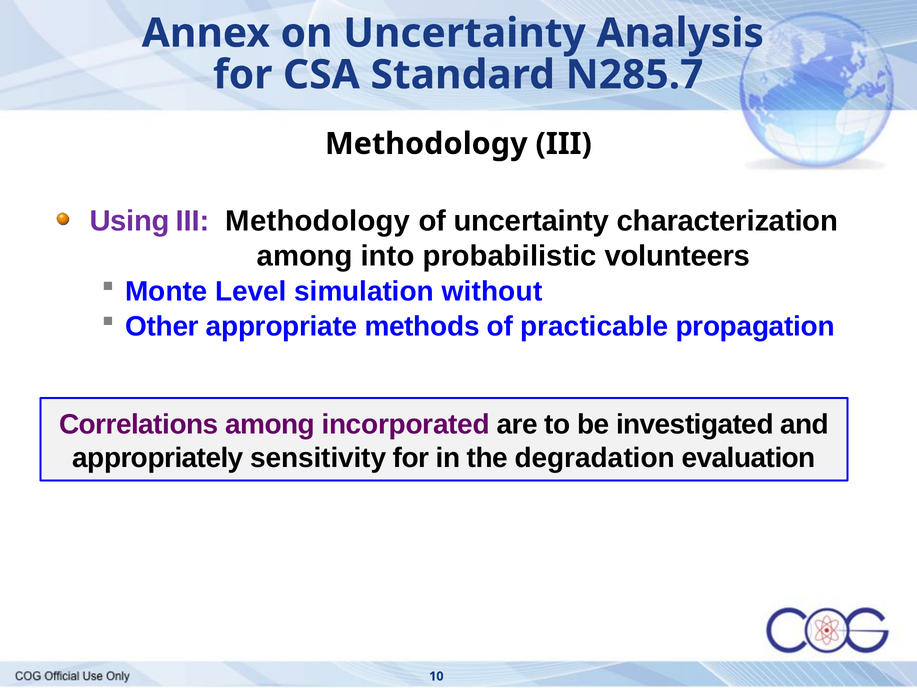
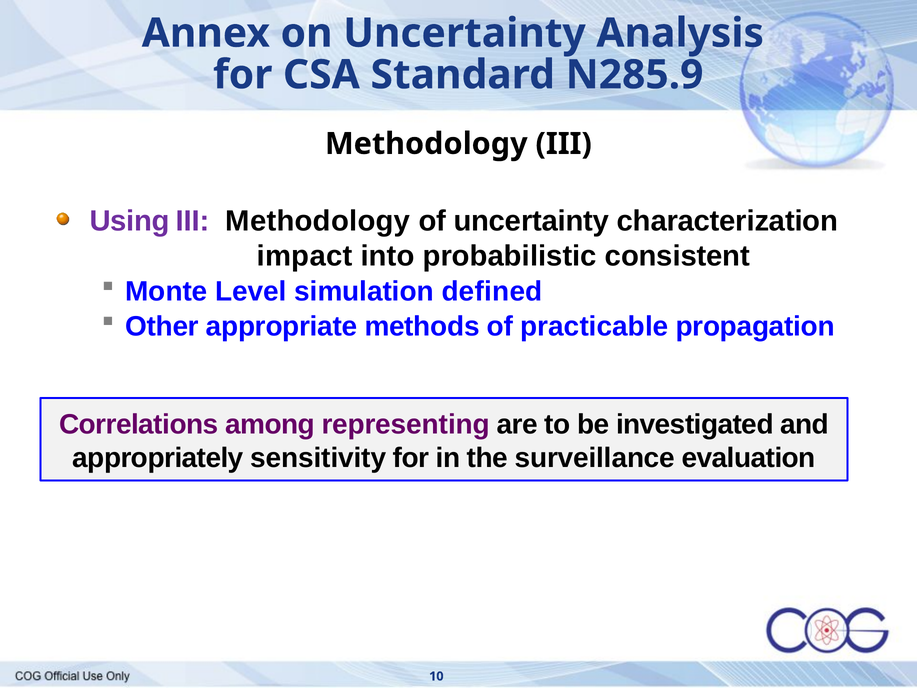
N285.7: N285.7 -> N285.9 (635, 75)
among: among -> impact (305, 256)
volunteers: volunteers -> consistent (677, 256)
without: without -> defined (492, 291)
incorporated: incorporated -> representing (406, 424)
degradation: degradation -> surveillance (595, 458)
